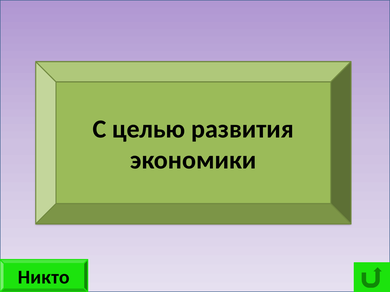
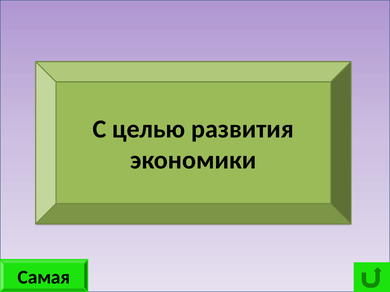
Никто: Никто -> Самая (44, 278)
